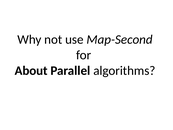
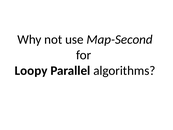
About: About -> Loopy (31, 71)
